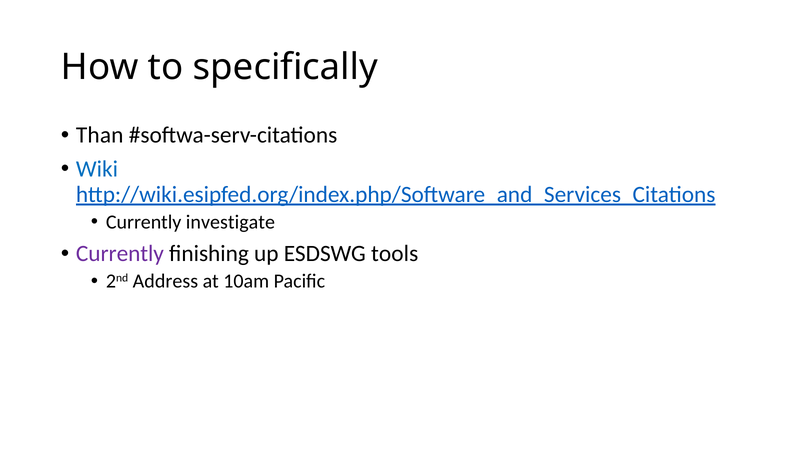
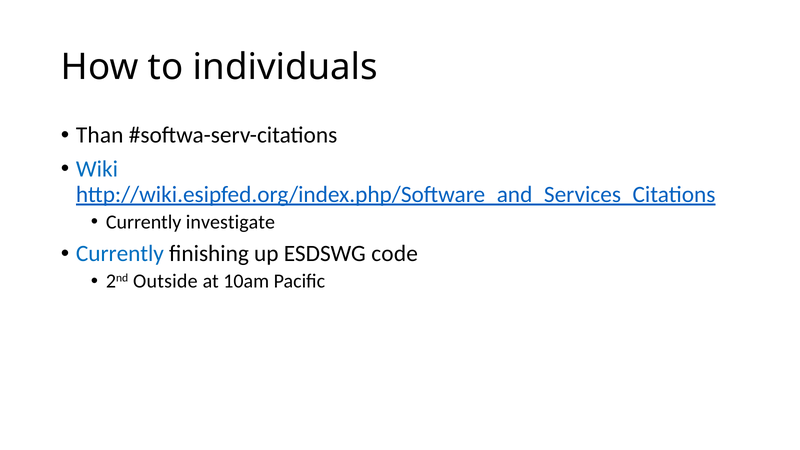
specifically: specifically -> individuals (285, 67)
Currently colour: purple -> blue (120, 254)
tools: tools -> code (395, 254)
Address: Address -> Outside (165, 281)
